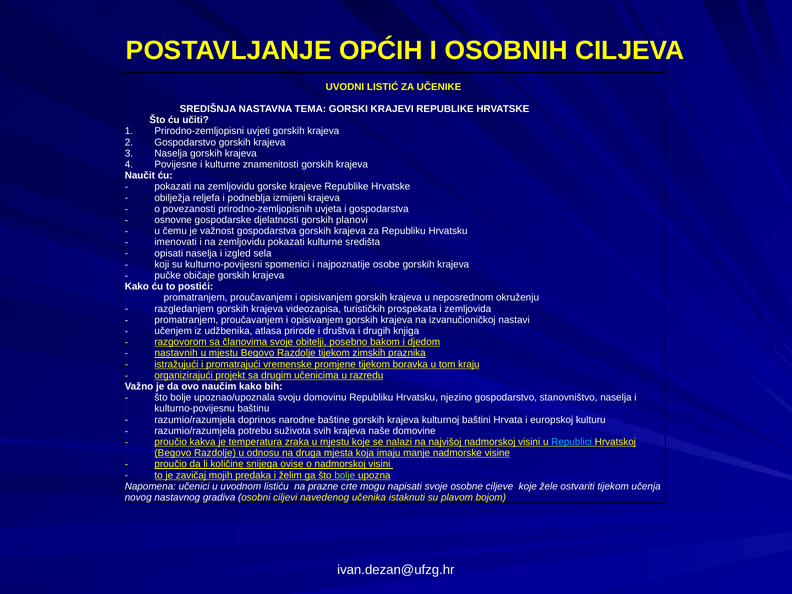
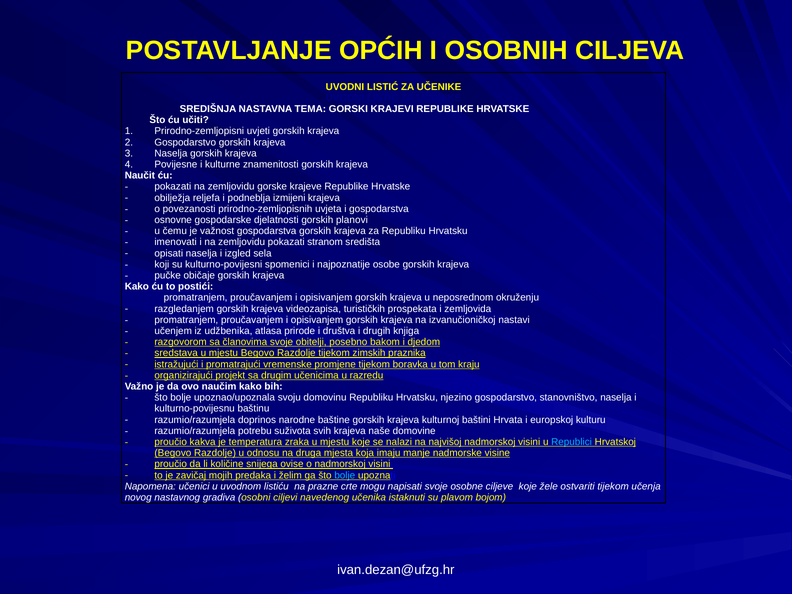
pokazati kulturne: kulturne -> stranom (325, 242)
nastavnih: nastavnih -> sredstava (176, 353)
bolje colour: light green -> light blue (345, 475)
